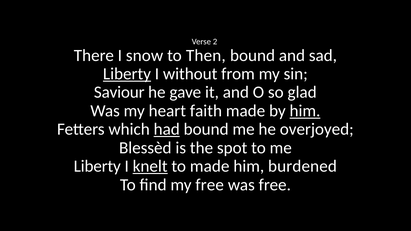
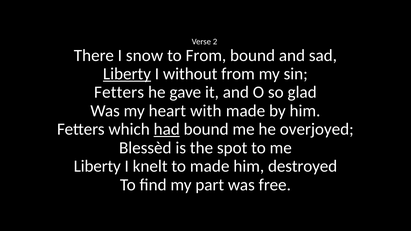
to Then: Then -> From (206, 55)
Saviour: Saviour -> Fetters (119, 92)
faith: faith -> with (206, 111)
him underline: present -> none (305, 111)
knelt underline: present -> none (150, 166)
burdened: burdened -> destroyed (303, 166)
my free: free -> part (210, 185)
